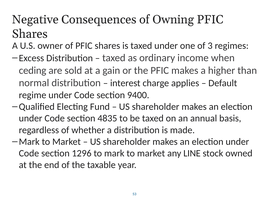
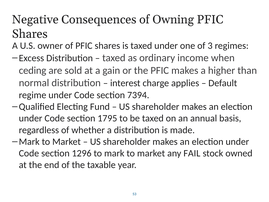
9400: 9400 -> 7394 (138, 95)
4835: 4835 -> 1795 (107, 118)
LINE: LINE -> FAIL (192, 153)
